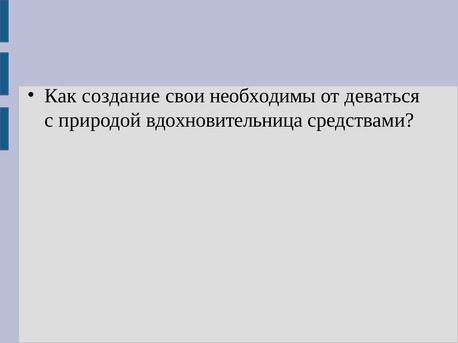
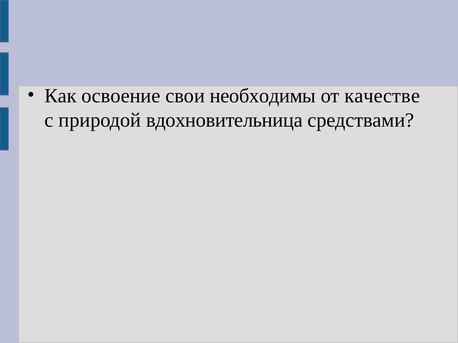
создание: создание -> освоение (121, 96)
деваться: деваться -> качестве (382, 96)
